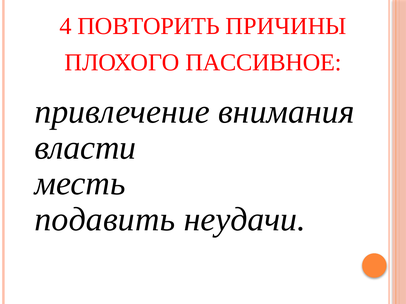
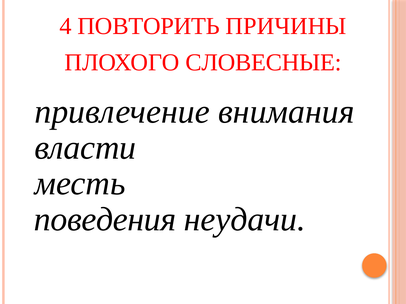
ПАССИВНОЕ: ПАССИВНОЕ -> СЛОВЕСНЫЕ (263, 63)
подавить: подавить -> поведения (105, 220)
